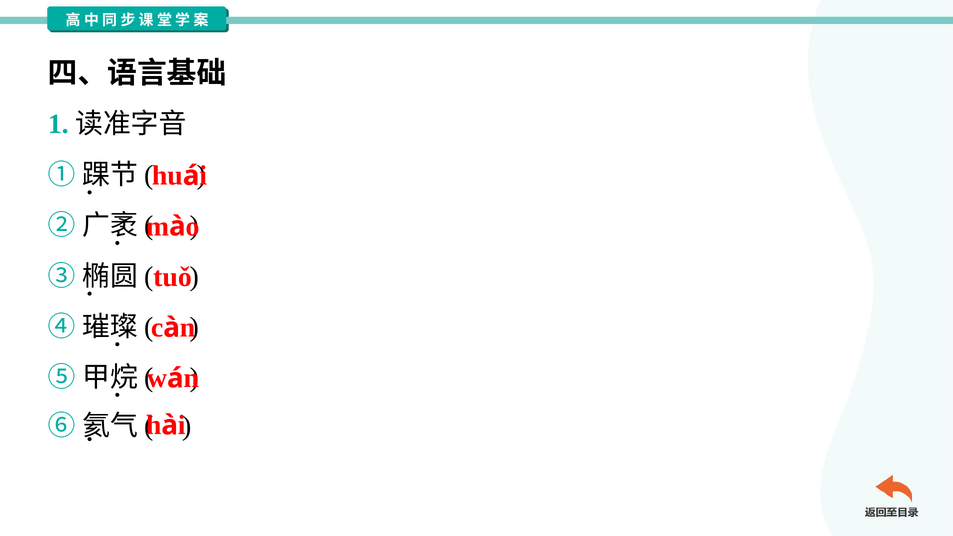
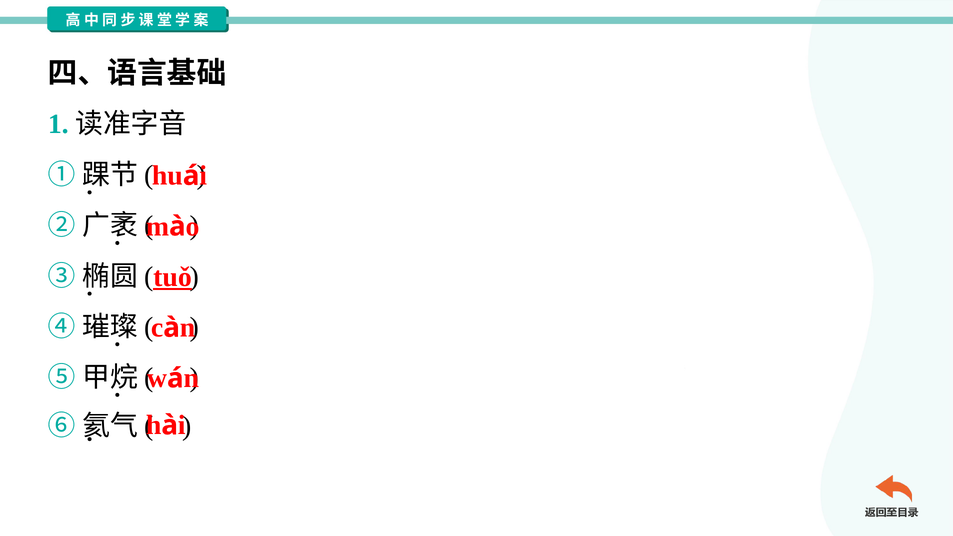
tuǒ underline: none -> present (172, 277)
